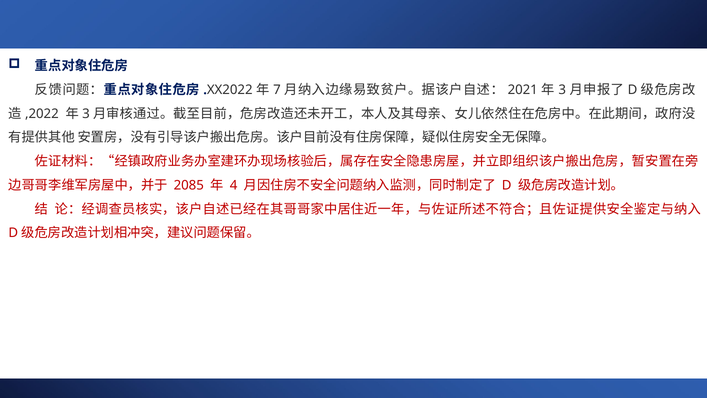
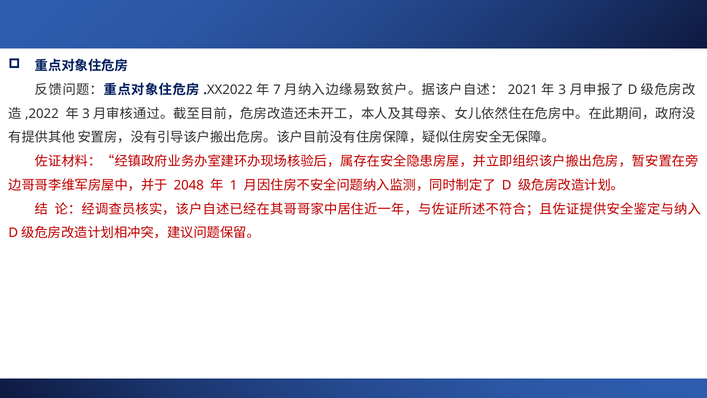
2085: 2085 -> 2048 (189, 185)
4: 4 -> 1 (234, 185)
